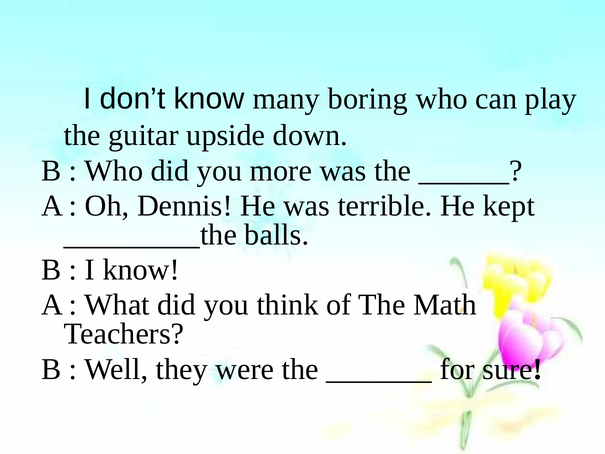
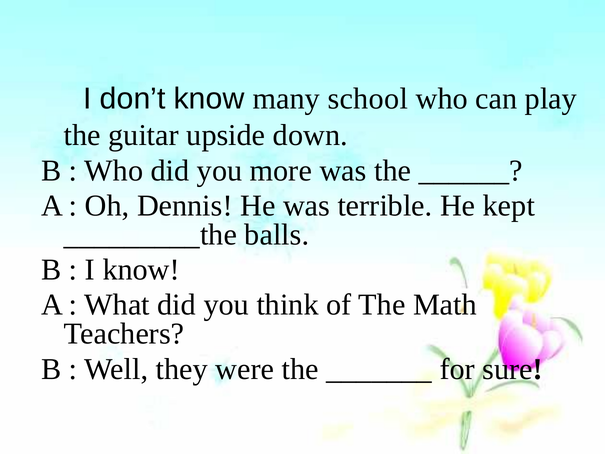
boring: boring -> school (368, 99)
